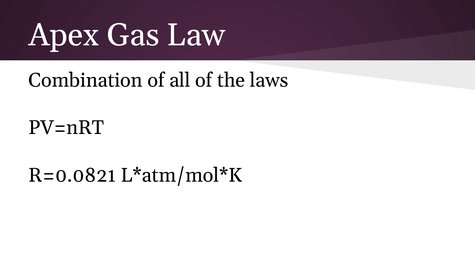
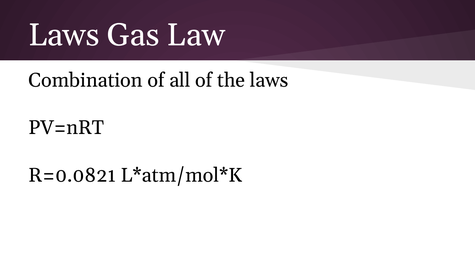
Apex: Apex -> Laws (64, 35)
